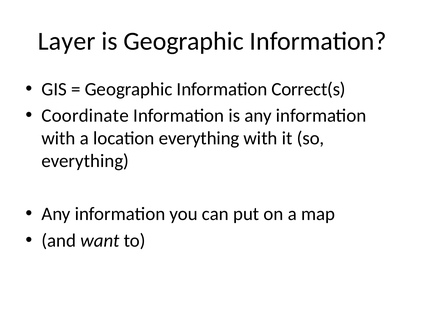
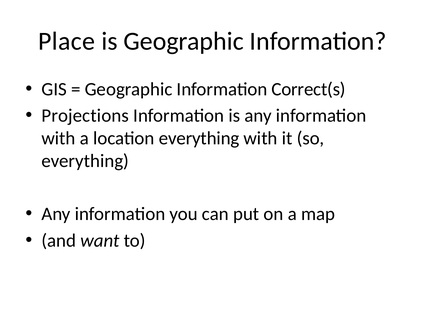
Layer: Layer -> Place (67, 41)
Coordinate: Coordinate -> Projections (85, 116)
